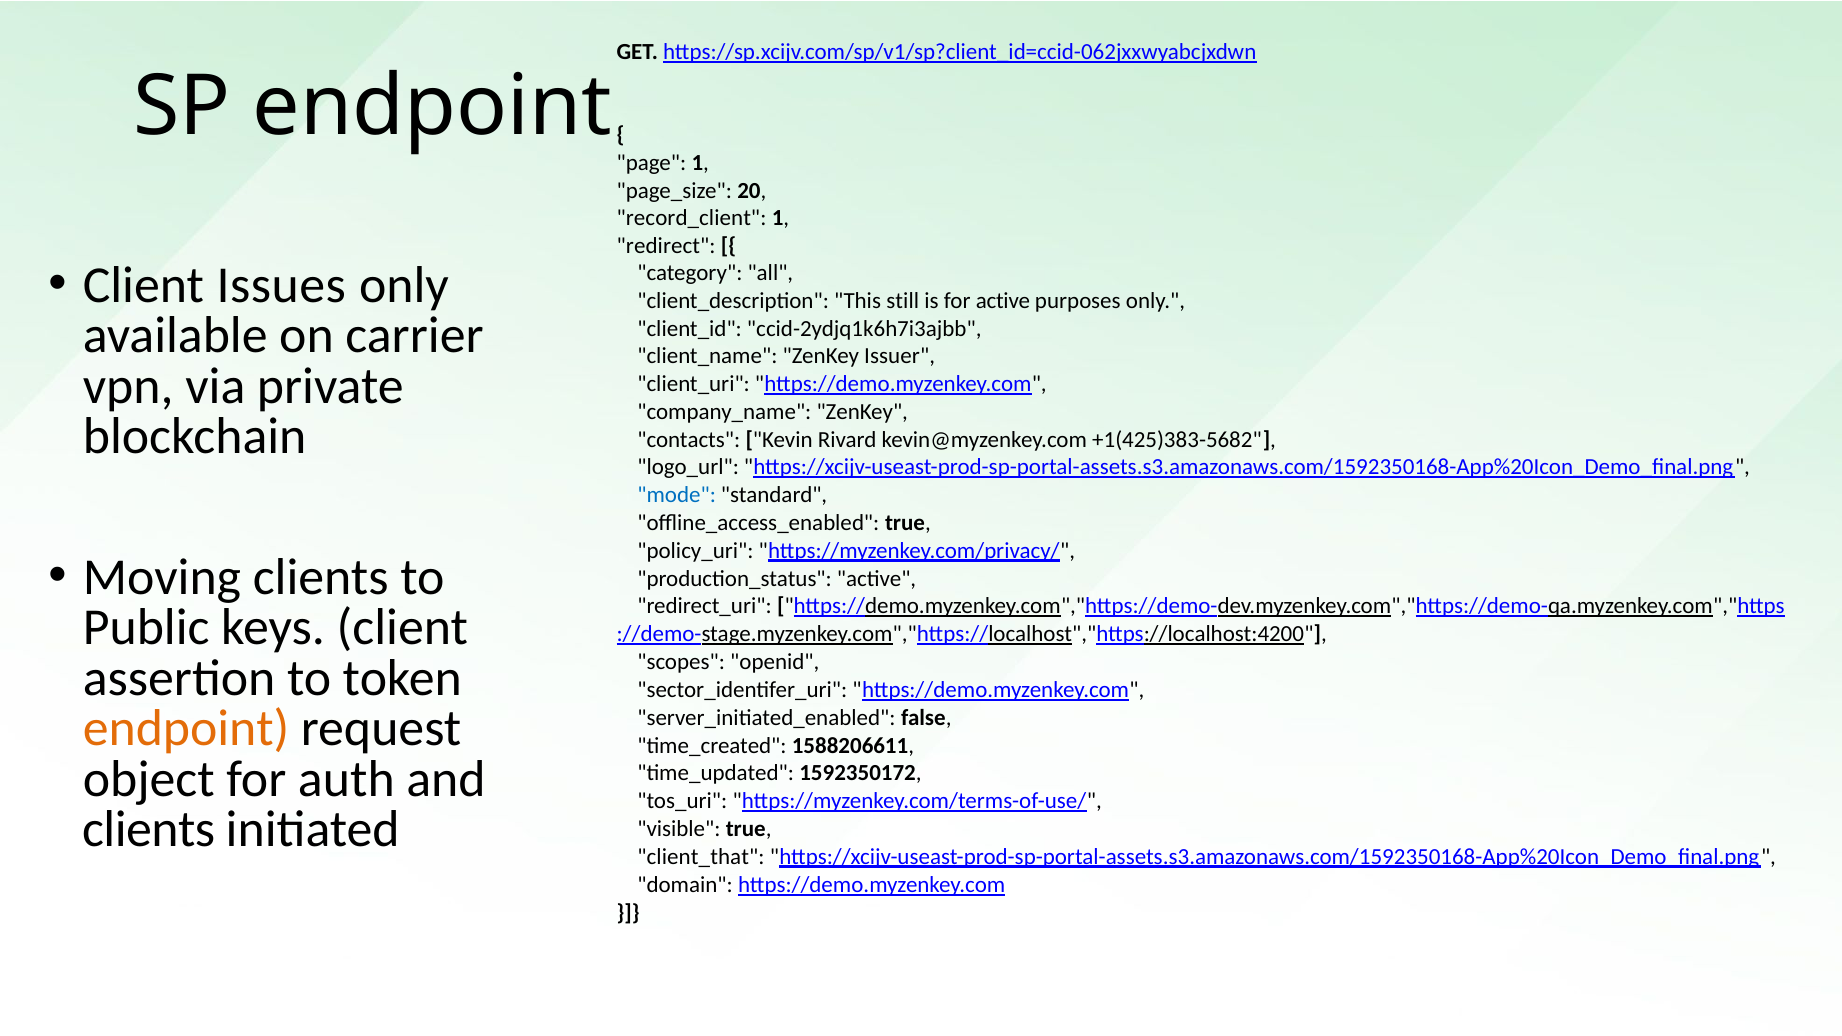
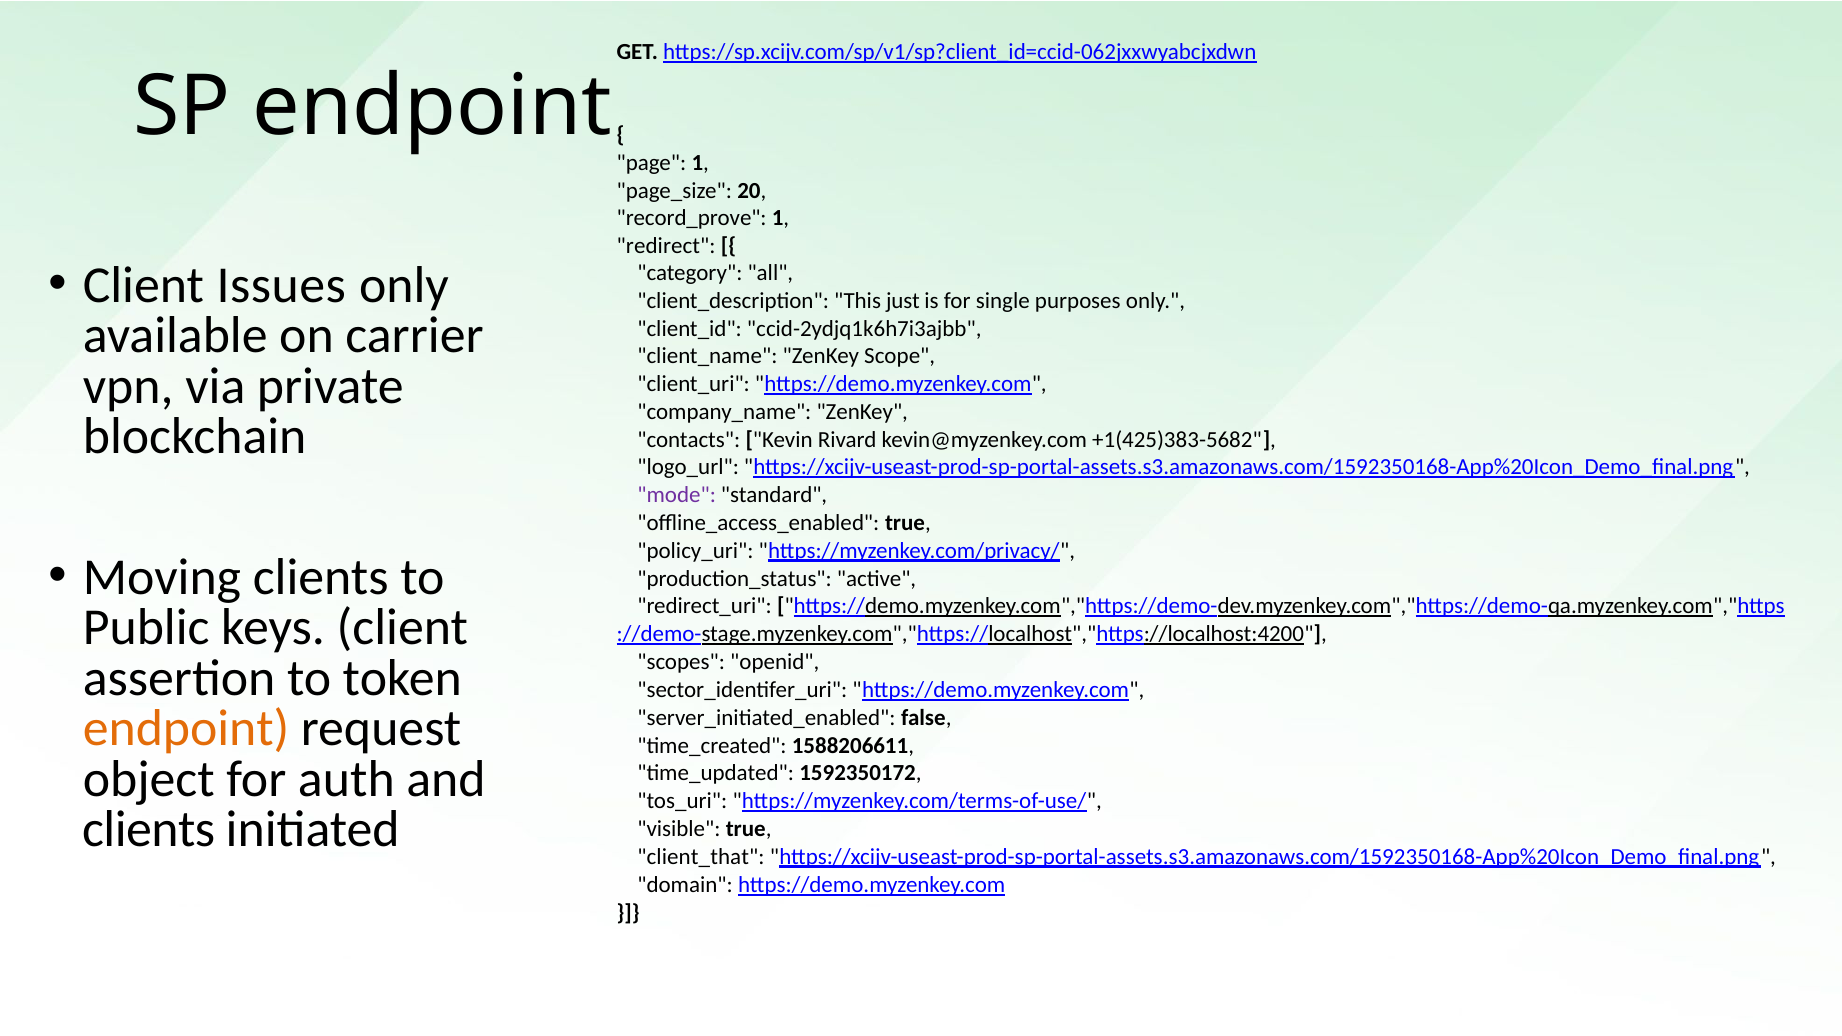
record_client: record_client -> record_prove (692, 218)
still: still -> just (903, 301)
for active: active -> single (1003, 301)
Issuer: Issuer -> Scope (900, 356)
mode colour: blue -> purple (677, 495)
